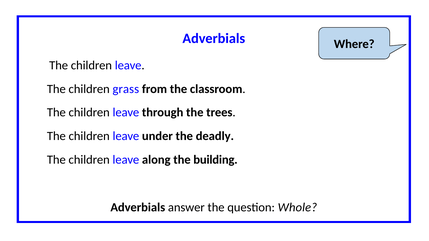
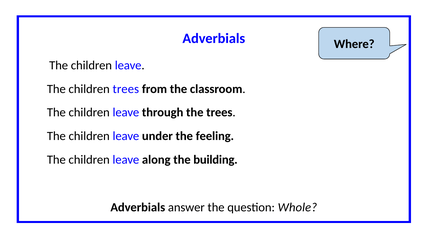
children grass: grass -> trees (126, 89)
deadly: deadly -> feeling (215, 136)
